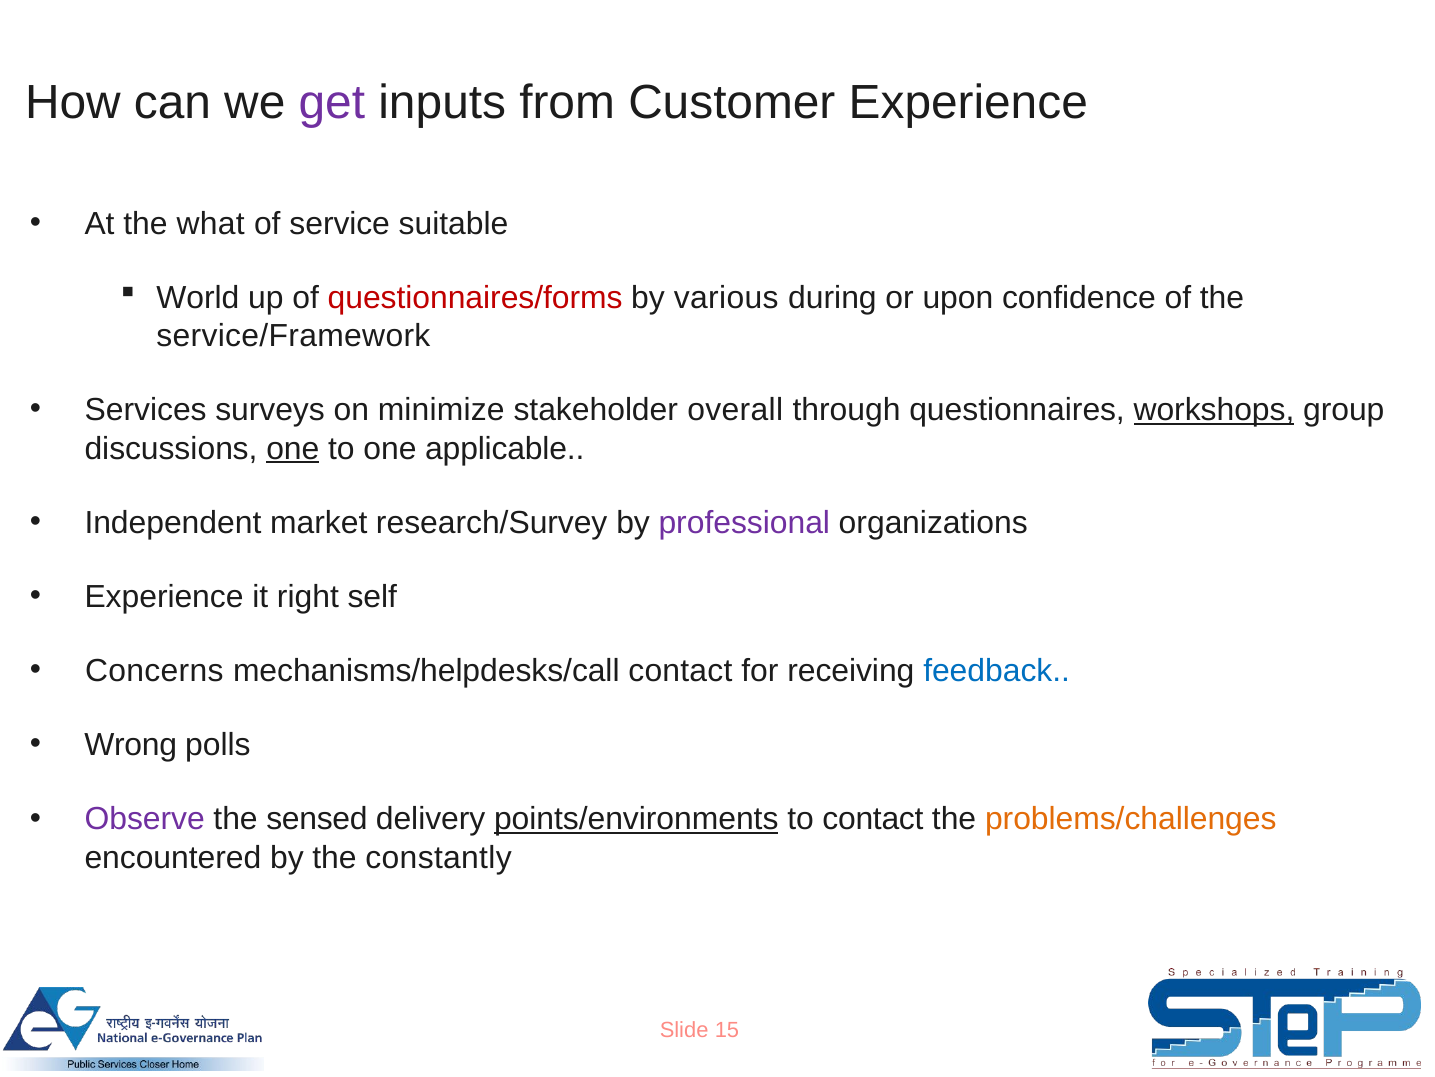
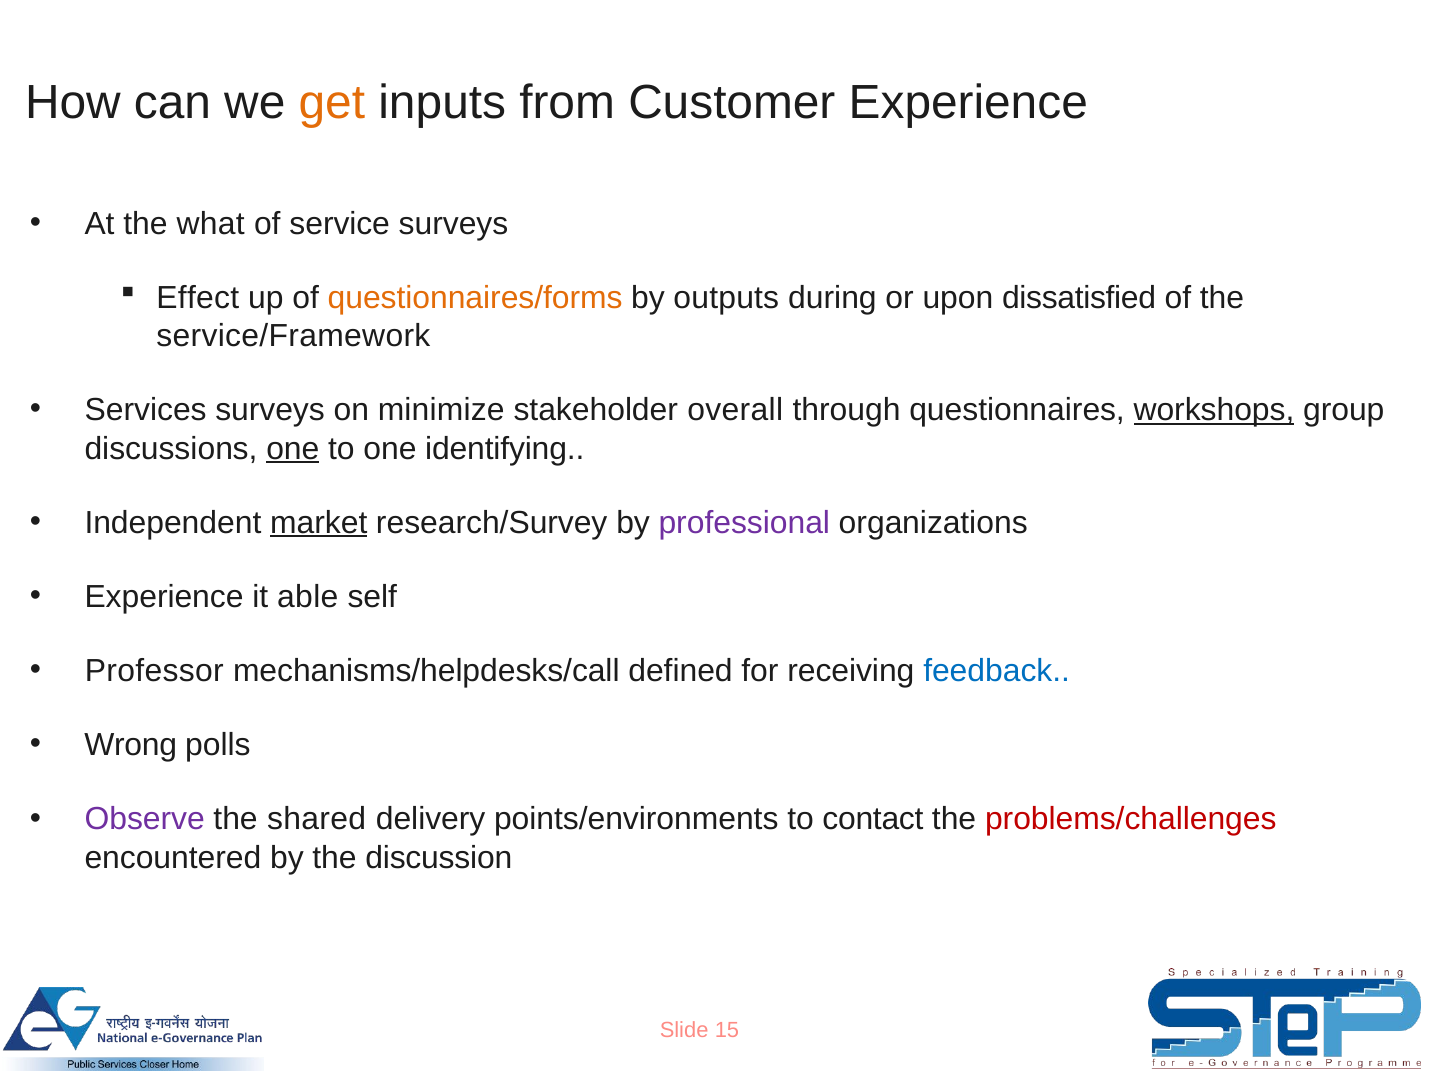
get colour: purple -> orange (332, 102)
service suitable: suitable -> surveys (454, 223)
World: World -> Effect (198, 298)
questionnaires/forms colour: red -> orange (475, 298)
various: various -> outputs (726, 298)
confidence: confidence -> dissatisfied (1079, 298)
applicable: applicable -> identifying (505, 448)
market underline: none -> present (319, 522)
right: right -> able (308, 596)
Concerns: Concerns -> Professor (154, 671)
mechanisms/helpdesks/call contact: contact -> defined (681, 671)
sensed: sensed -> shared (317, 819)
points/environments underline: present -> none (636, 819)
problems/challenges colour: orange -> red (1131, 819)
constantly: constantly -> discussion (439, 857)
